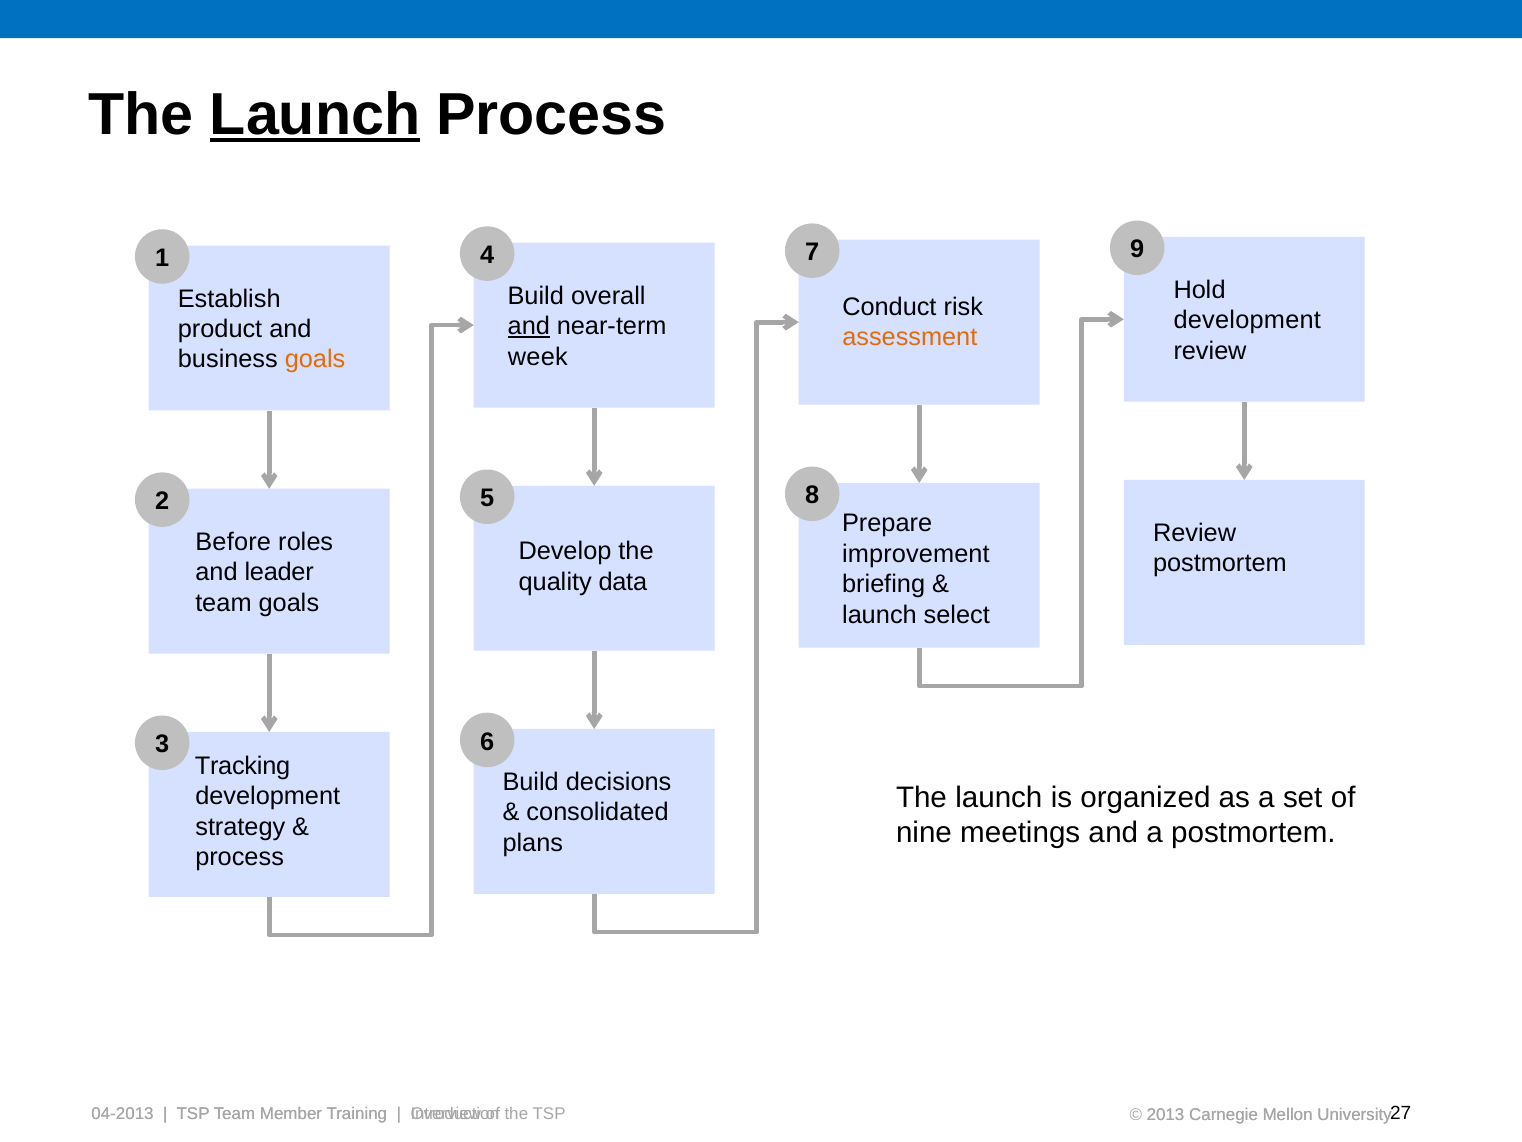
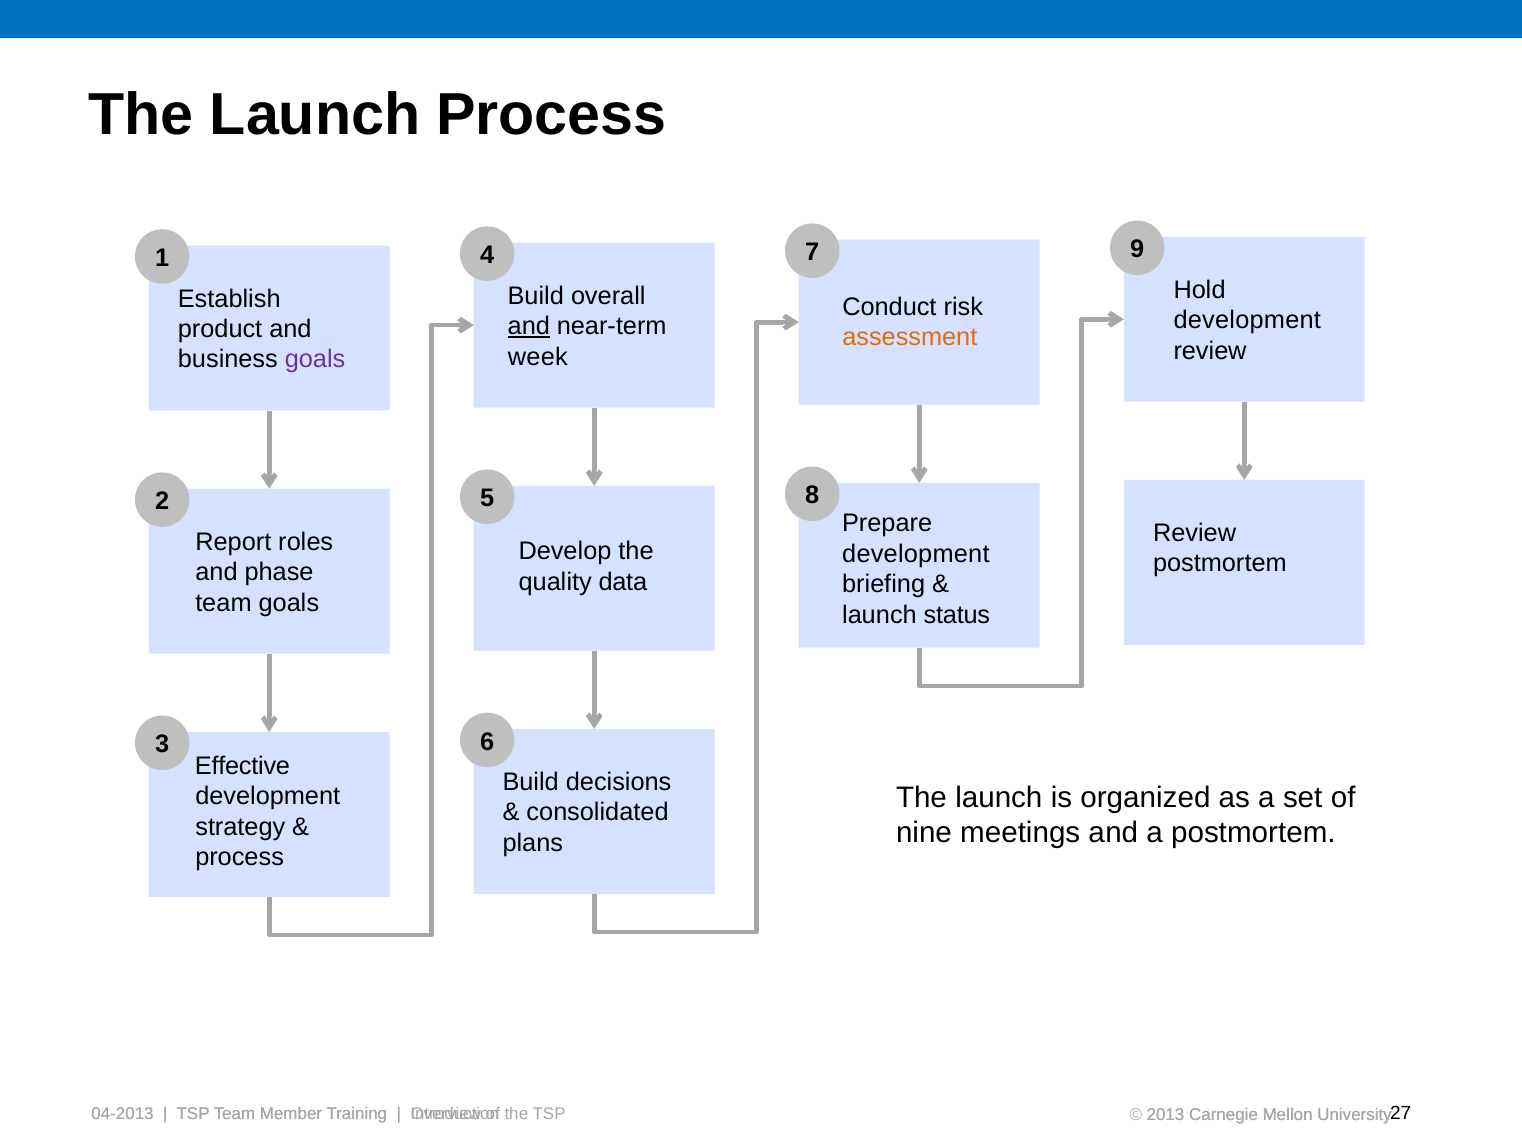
Launch underline: present -> none (315, 115)
goals colour: orange -> purple (315, 359)
Before: Before -> Report (233, 542)
improvement: improvement -> development (916, 554)
leader: leader -> phase (279, 572)
select: select -> status (957, 614)
Tracking: Tracking -> Effective (243, 766)
